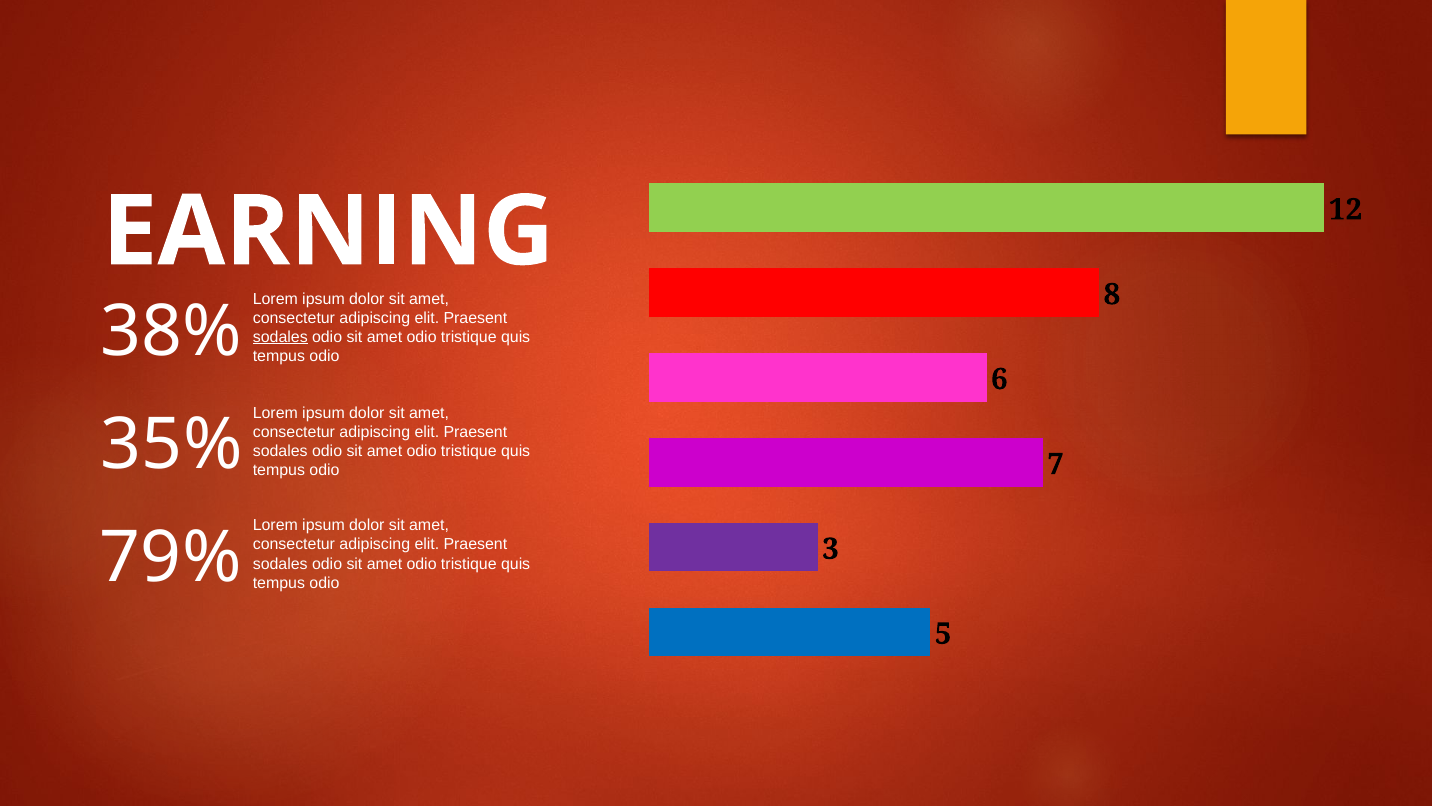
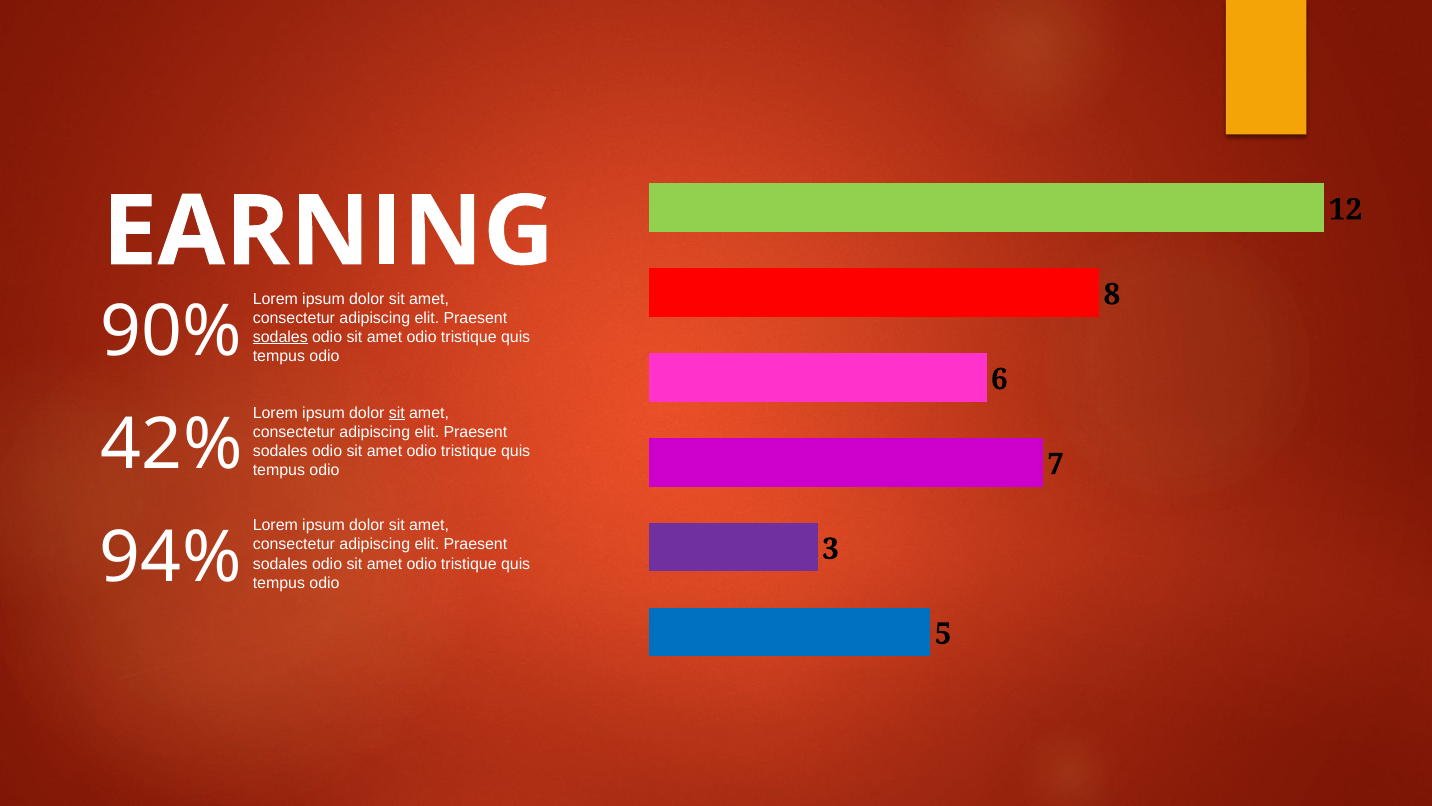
38%: 38% -> 90% (171, 331)
sit underline: none -> present (397, 412)
35%: 35% -> 42% (172, 445)
79%: 79% -> 94% (171, 558)
